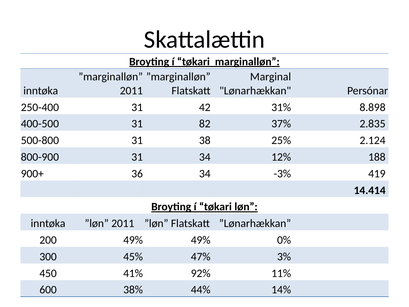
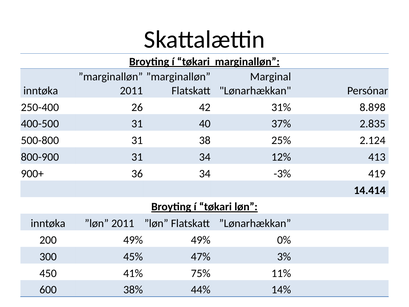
250-400 31: 31 -> 26 (137, 107)
82: 82 -> 40 (205, 124)
188: 188 -> 413 (377, 157)
92%: 92% -> 75% (201, 273)
